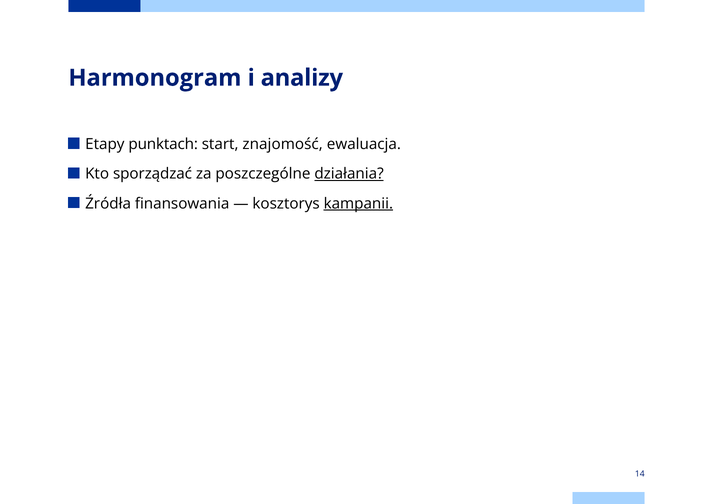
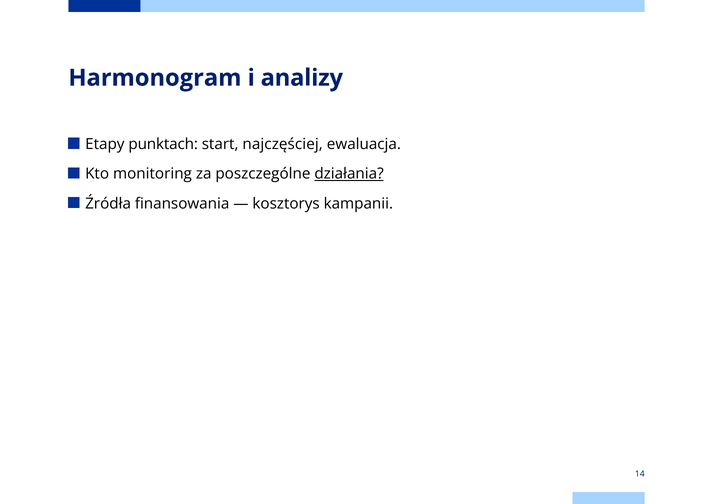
znajomość: znajomość -> najczęściej (283, 144)
sporządzać: sporządzać -> monitoring (152, 174)
kampanii underline: present -> none (358, 204)
